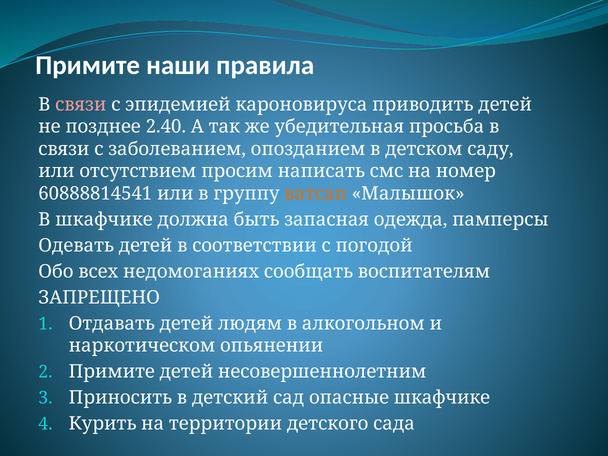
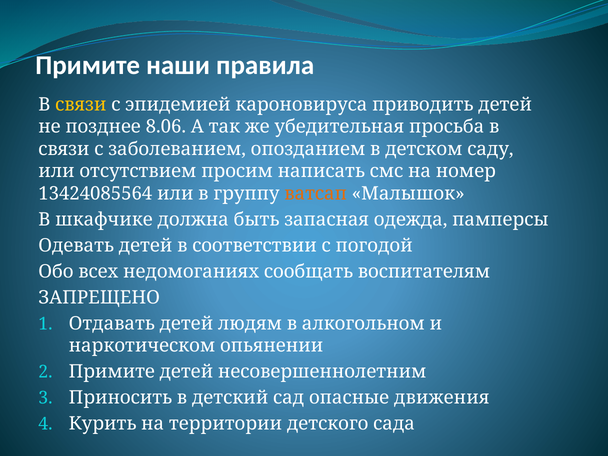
связи colour: pink -> yellow (81, 105)
2.40: 2.40 -> 8.06 (166, 127)
60888814541: 60888814541 -> 13424085564 (95, 194)
опасные шкафчике: шкафчике -> движения (442, 398)
